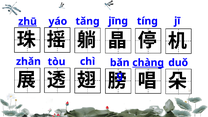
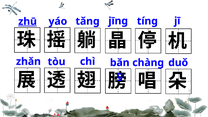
chànɡ underline: present -> none (148, 63)
